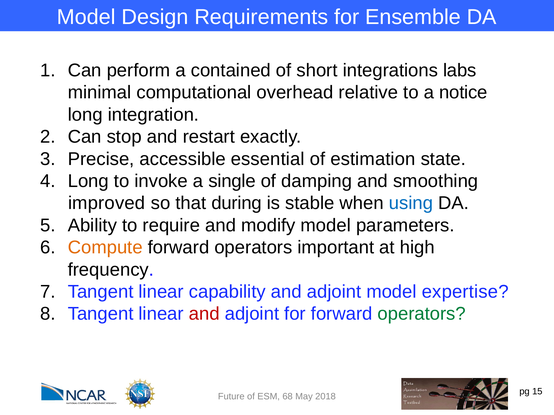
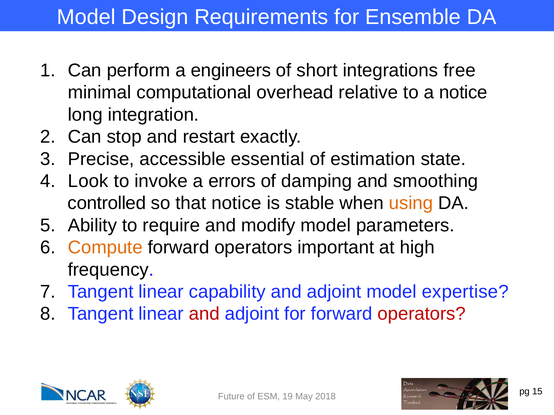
contained: contained -> engineers (231, 70)
labs: labs -> free (460, 70)
Long: Long -> Look (88, 181)
single: single -> errors (232, 181)
improved: improved -> controlled (107, 203)
that during: during -> notice (236, 203)
using colour: blue -> orange (411, 203)
operators colour: green -> red (422, 314)
68: 68 -> 19 (288, 397)
